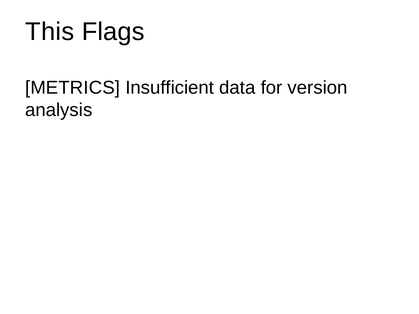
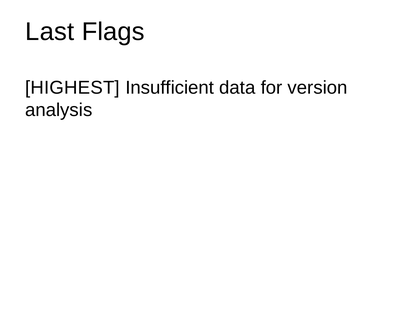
This: This -> Last (50, 32)
METRICS: METRICS -> HIGHEST (73, 88)
